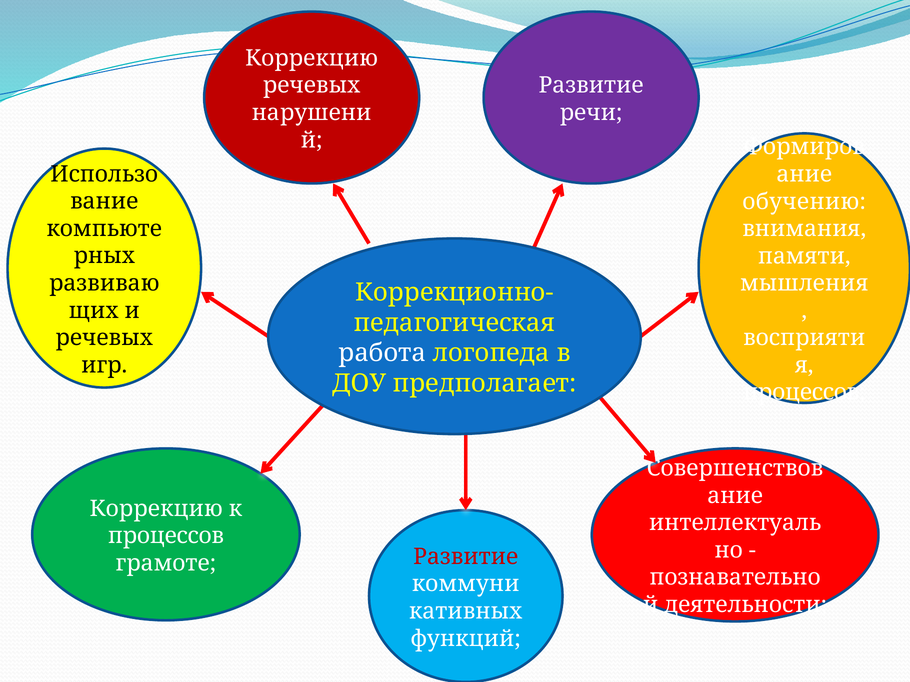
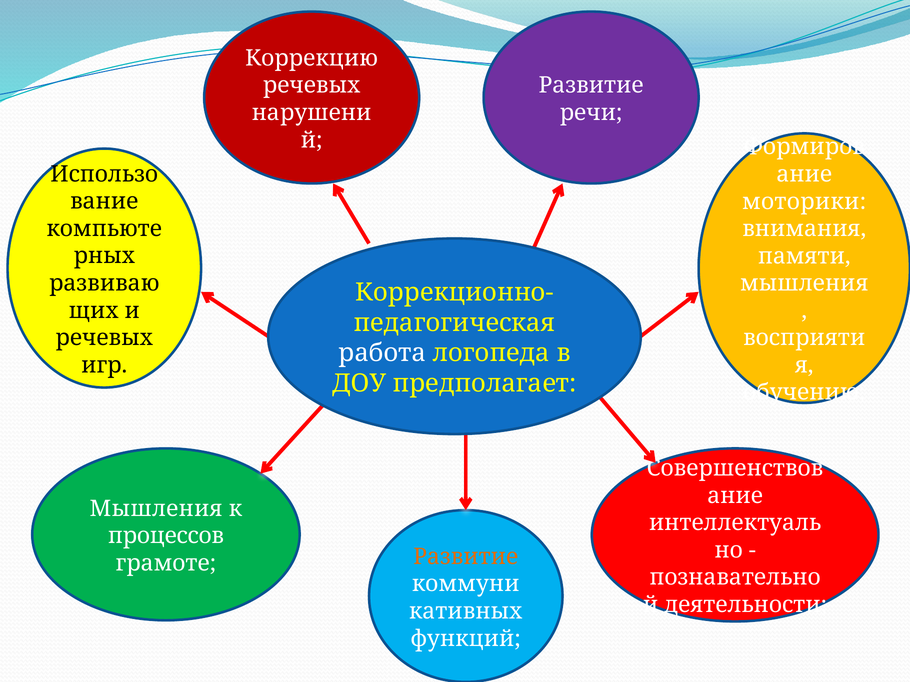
обучению: обучению -> моторики (804, 202)
процессов: процессов -> обучению (804, 393)
Коррекцию: Коррекцию -> Мышления (156, 509)
Развитие colour: red -> orange (466, 557)
